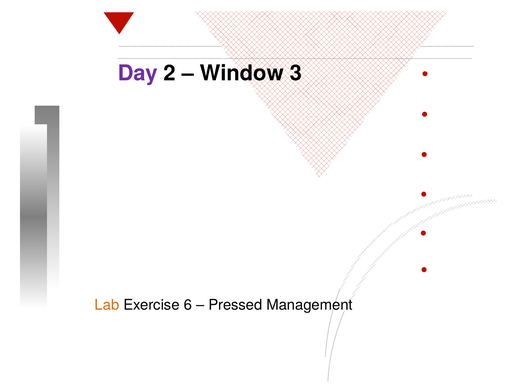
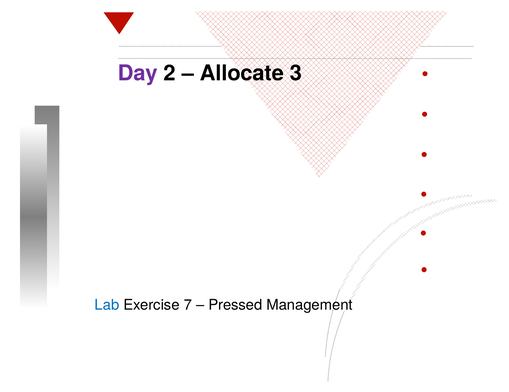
Window: Window -> Allocate (242, 73)
Lab colour: orange -> blue (107, 305)
6: 6 -> 7 (188, 305)
